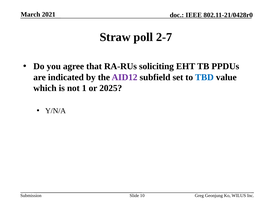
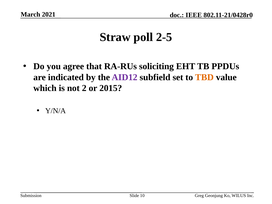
2-7: 2-7 -> 2-5 (164, 37)
TBD colour: blue -> orange (204, 77)
1: 1 -> 2 (84, 88)
2025: 2025 -> 2015 (111, 88)
